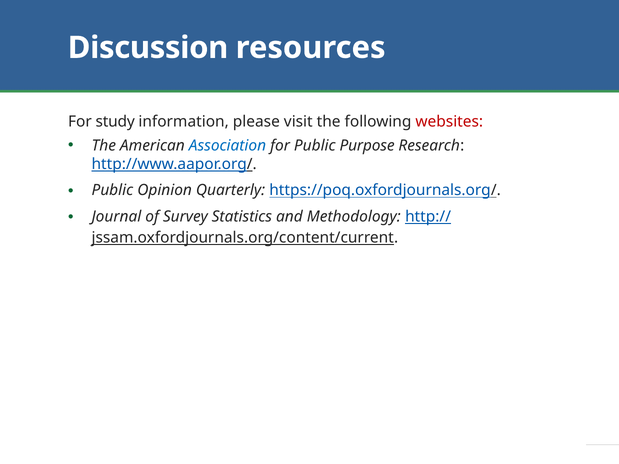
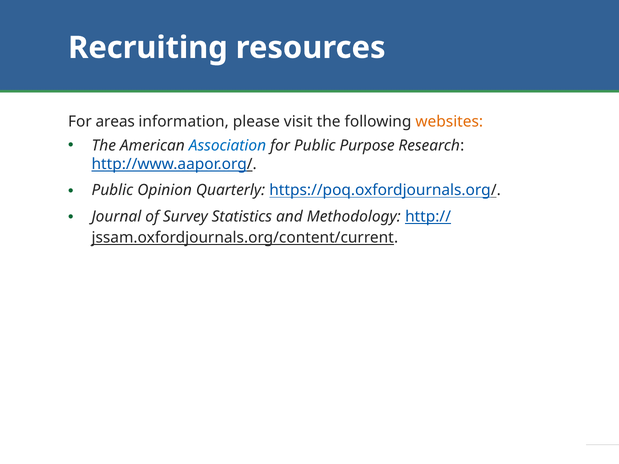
Discussion: Discussion -> Recruiting (148, 48)
study: study -> areas (115, 122)
websites colour: red -> orange (449, 122)
